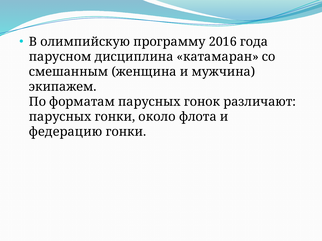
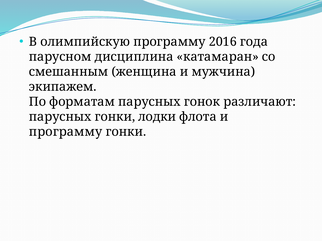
около: около -> лодки (157, 117)
федерацию: федерацию -> программу (66, 132)
